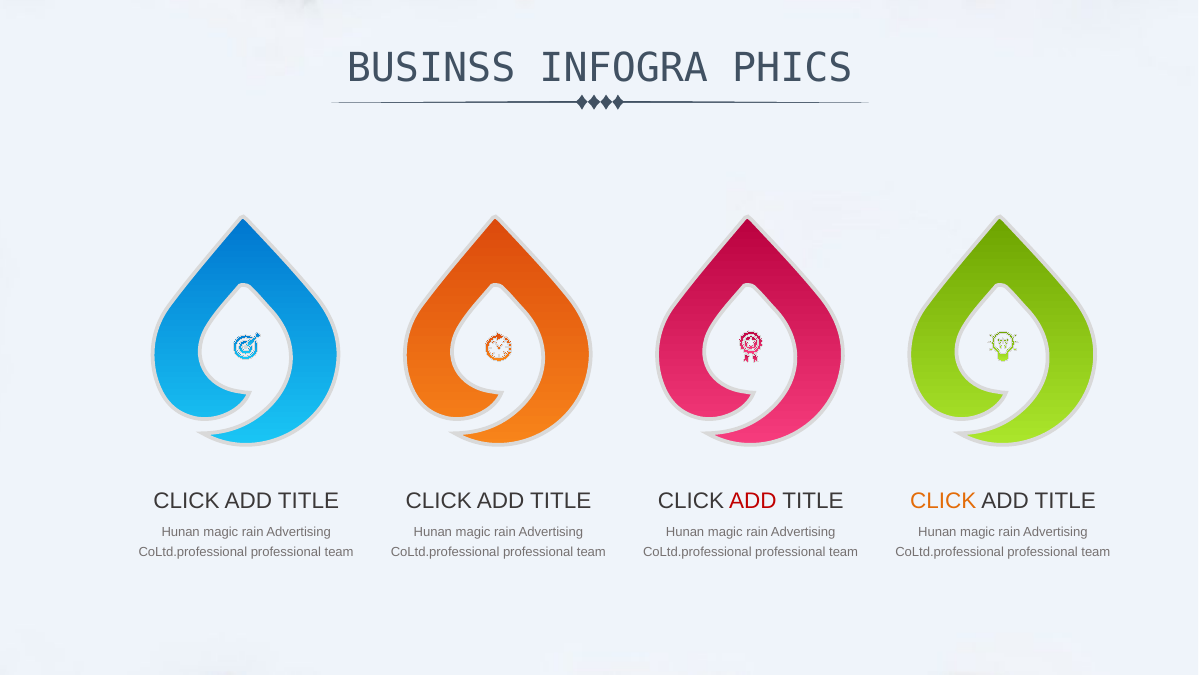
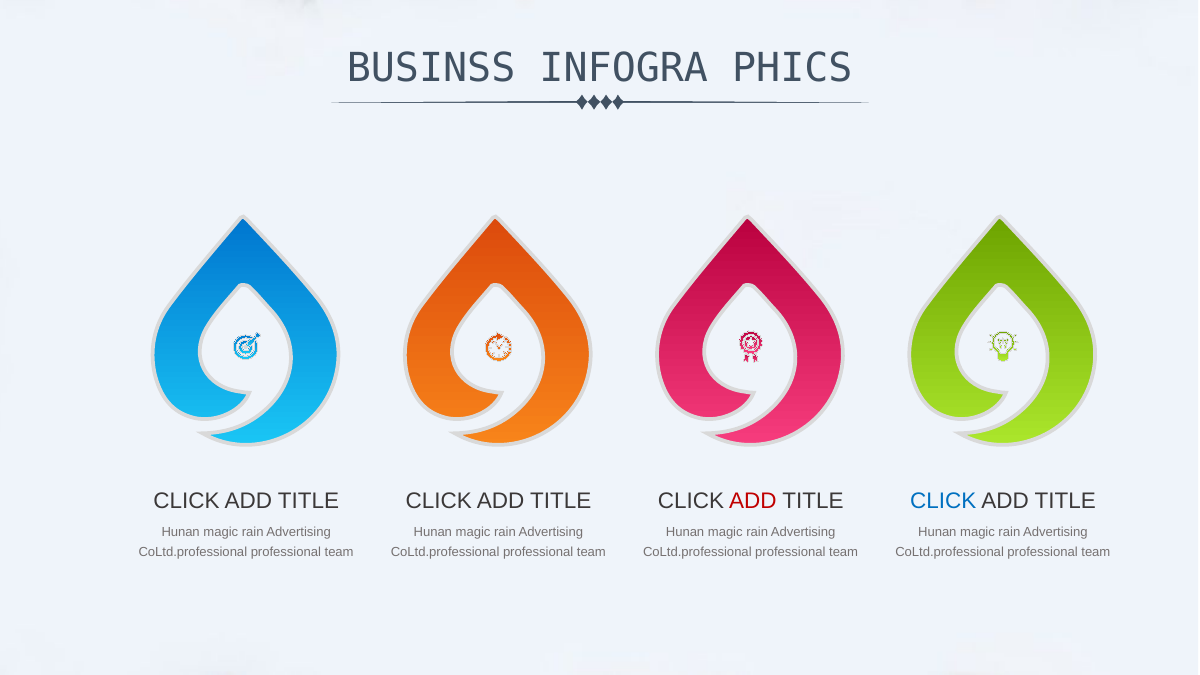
CLICK colour: orange -> blue (943, 501)
